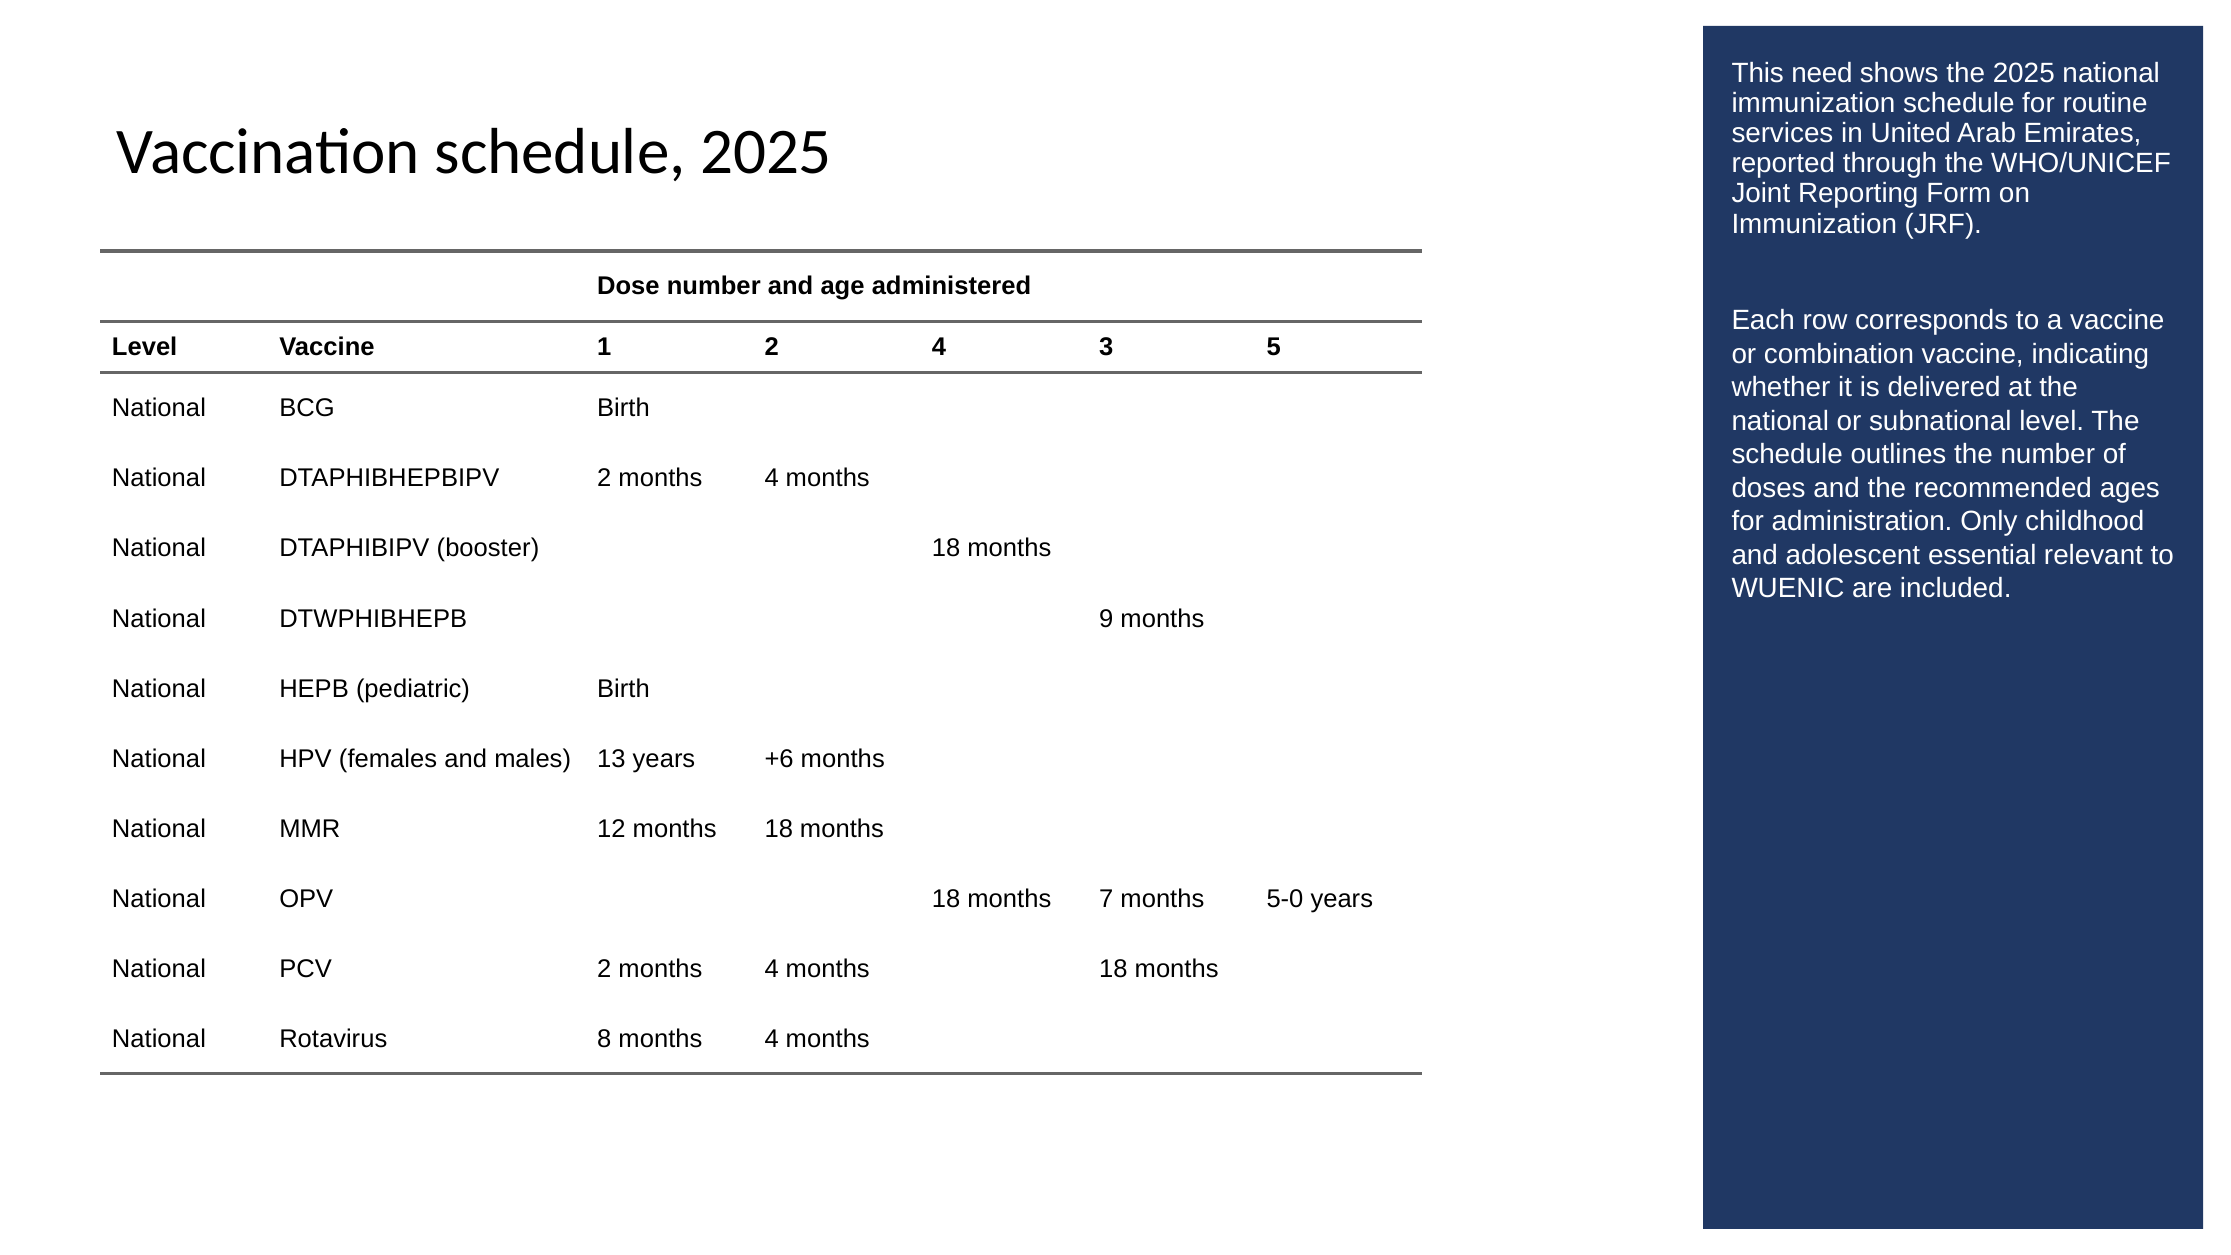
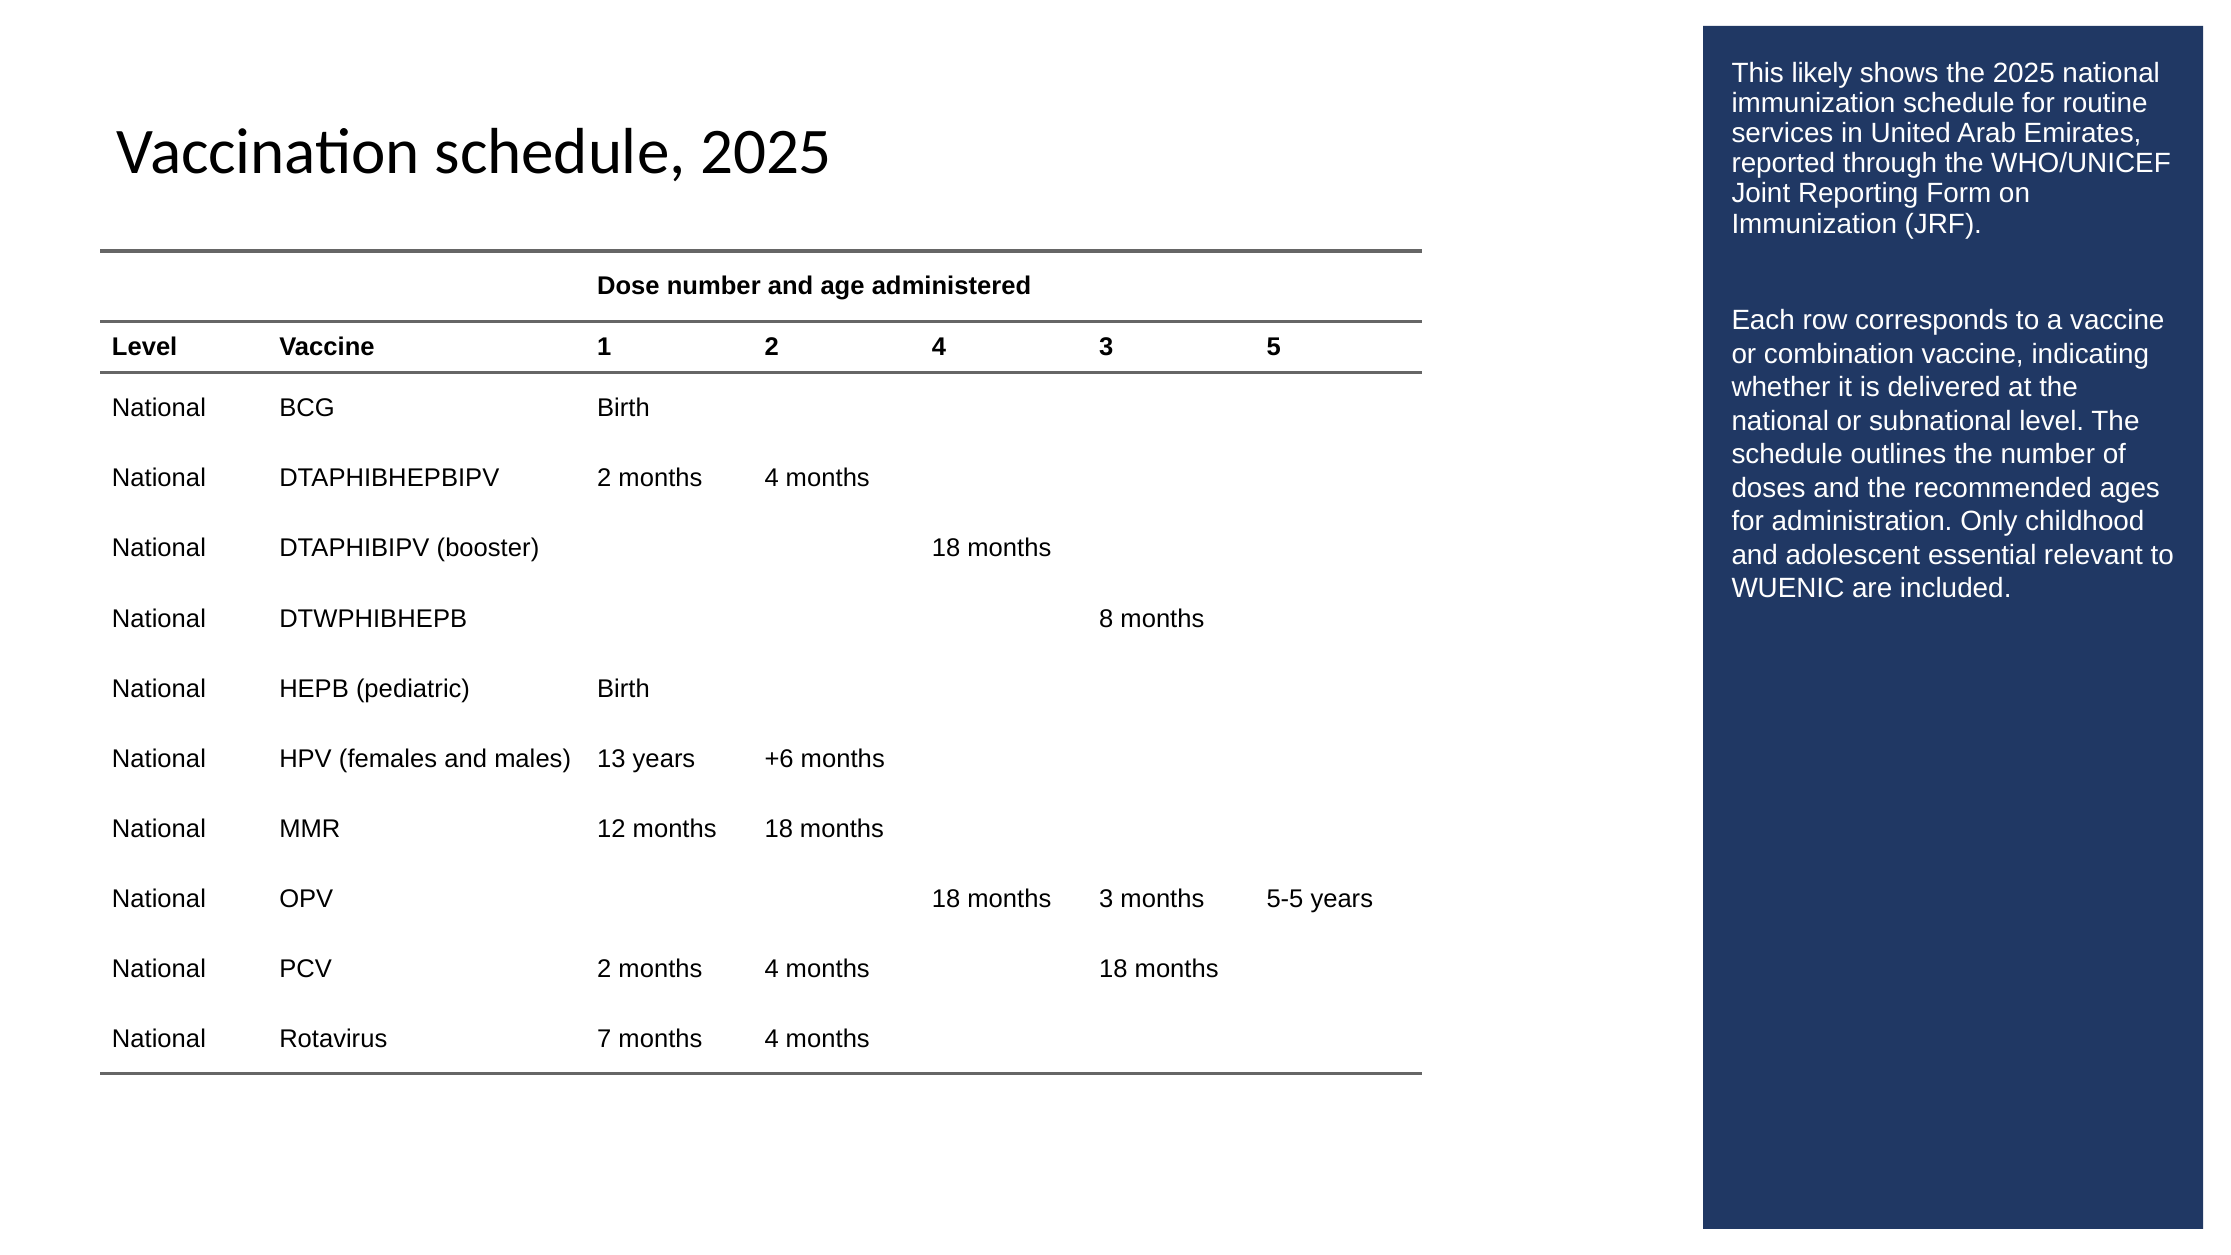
need: need -> likely (1822, 73)
9: 9 -> 8 (1106, 619)
months 7: 7 -> 3 (1106, 899)
5-0: 5-0 -> 5-5 (1285, 899)
8: 8 -> 7 (604, 1039)
